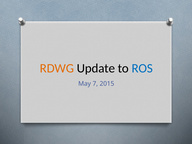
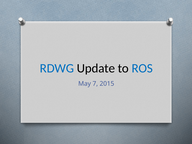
RDWG colour: orange -> blue (57, 68)
